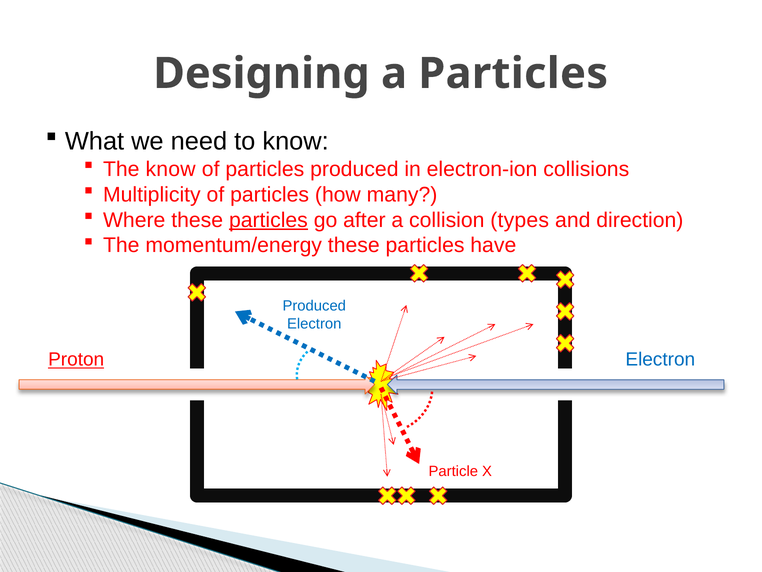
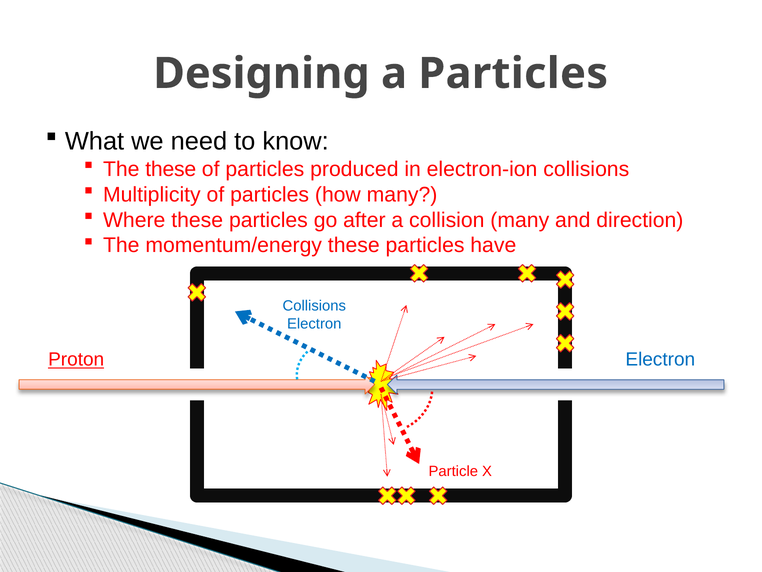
The know: know -> these (171, 169)
particles underline: present -> none (268, 220)
collision types: types -> many (520, 220)
Produced: Produced -> Collisions (314, 306)
